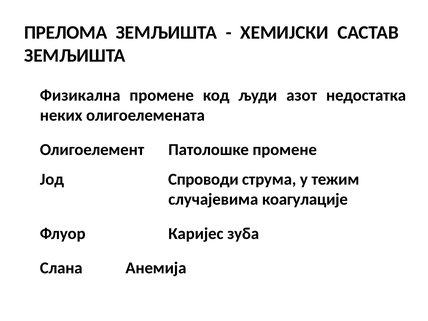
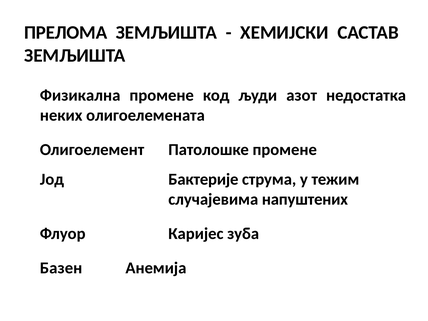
Спроводи: Спроводи -> Бактерије (203, 179)
коагулације: коагулације -> напуштених (305, 199)
Слана: Слана -> Базен (61, 268)
